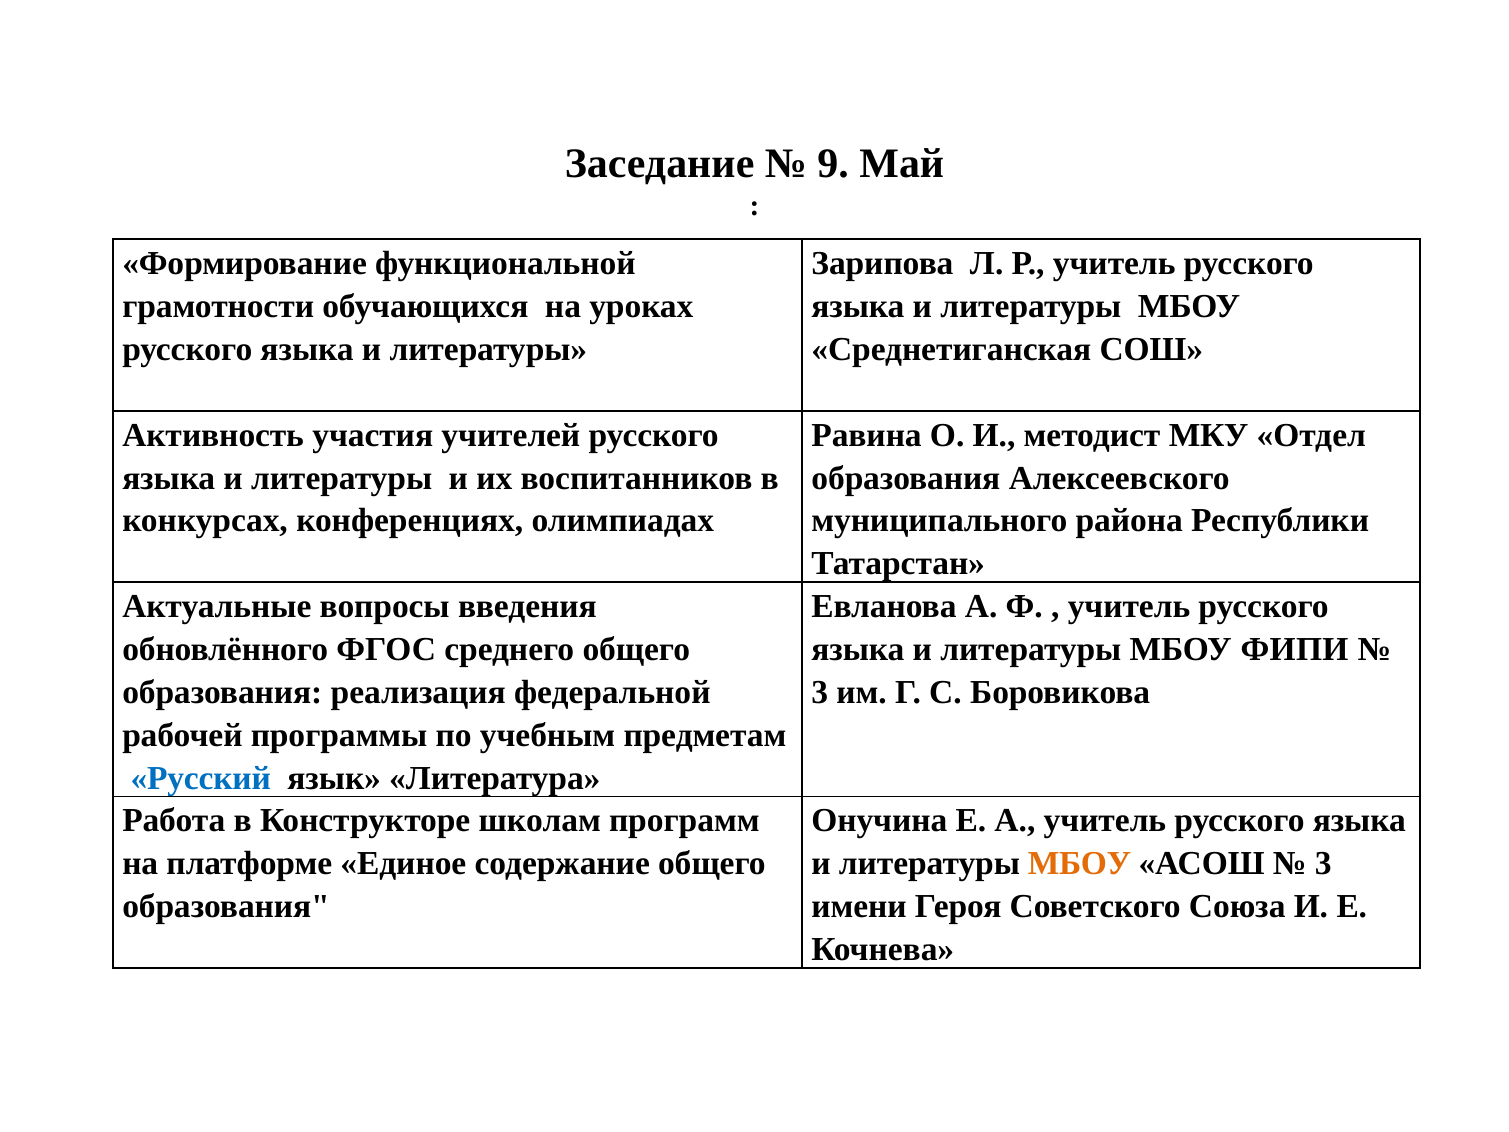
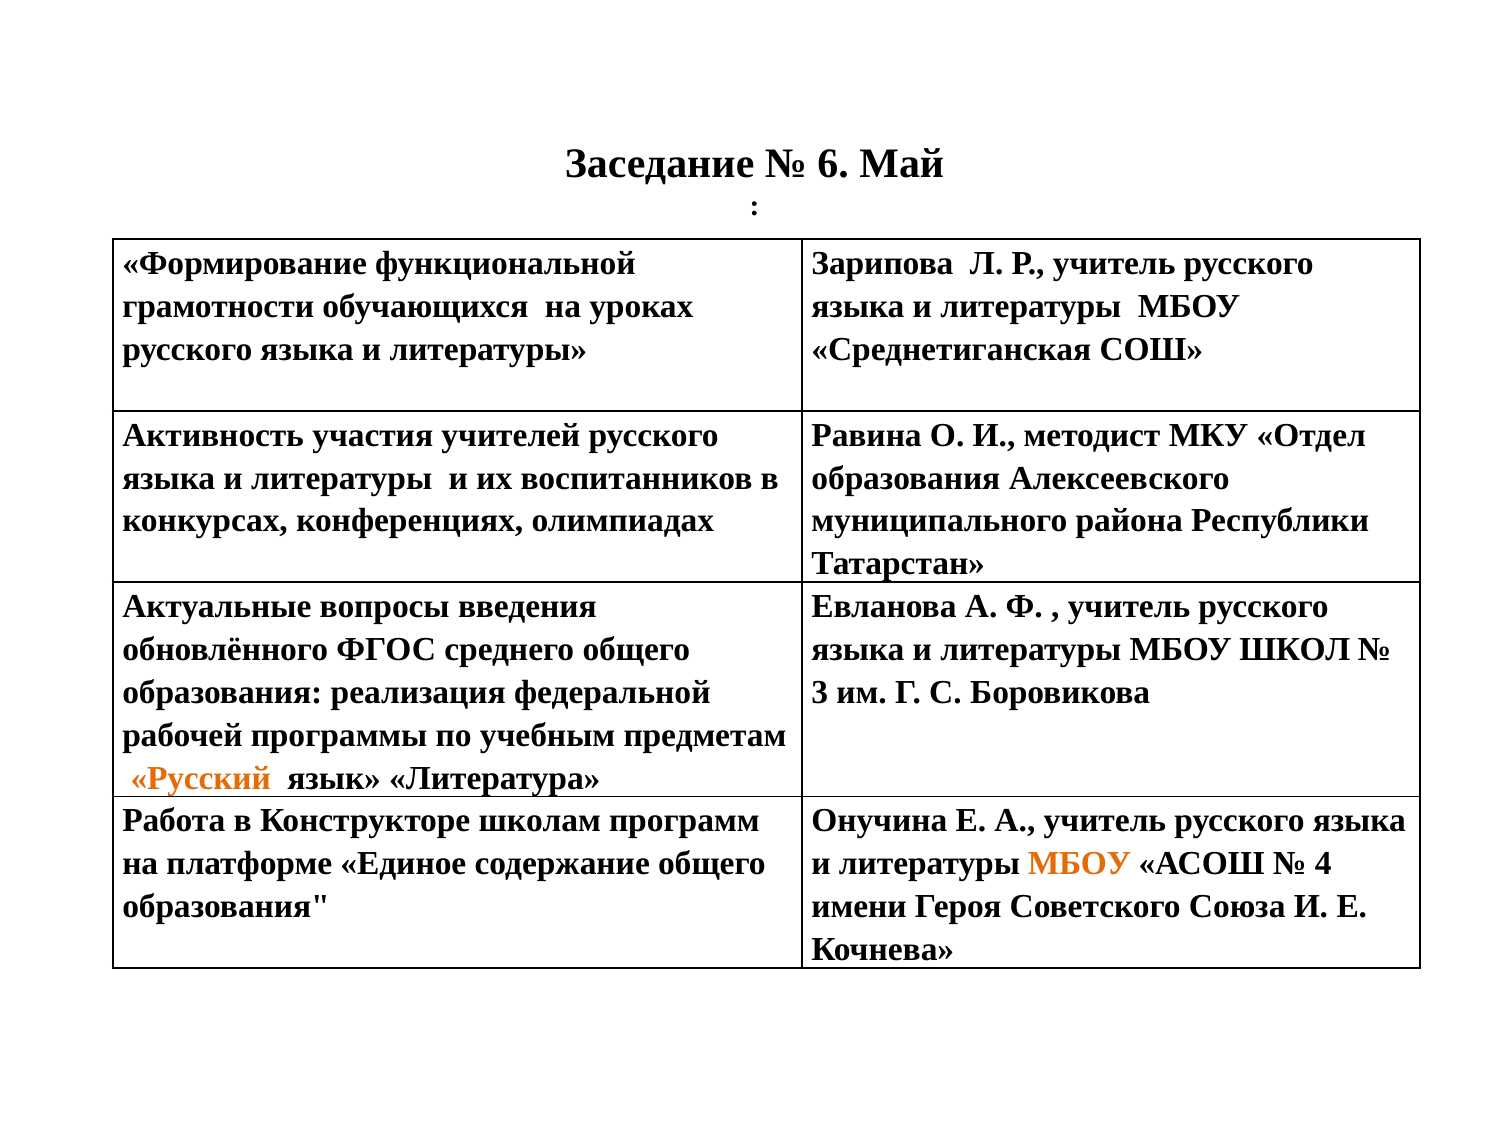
9: 9 -> 6 (833, 164)
ФИПИ: ФИПИ -> ШКОЛ (1295, 649)
Русский colour: blue -> orange (201, 778)
3: 3 -> 4 (1323, 864)
